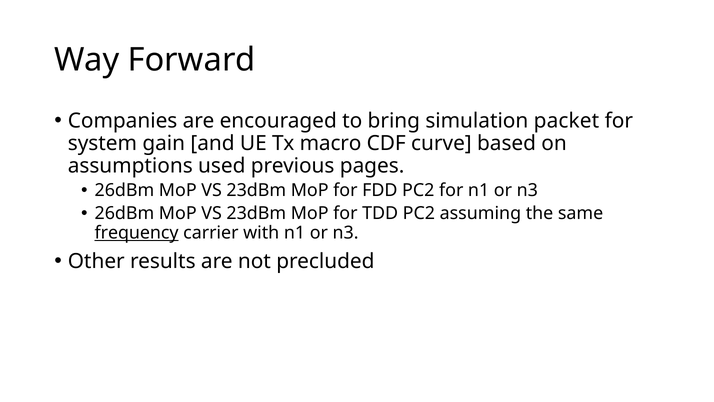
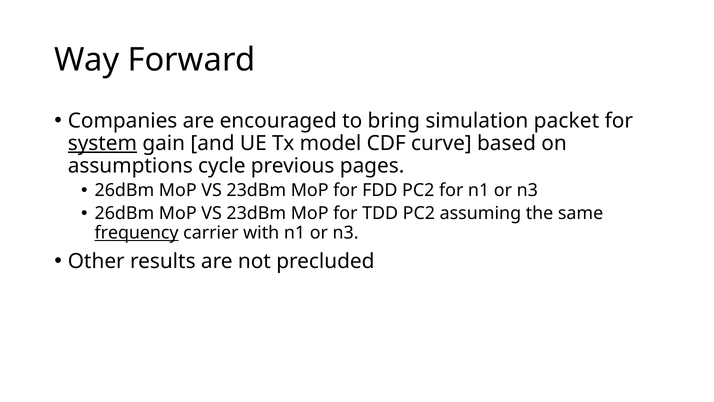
system underline: none -> present (102, 143)
macro: macro -> model (330, 143)
used: used -> cycle (222, 166)
